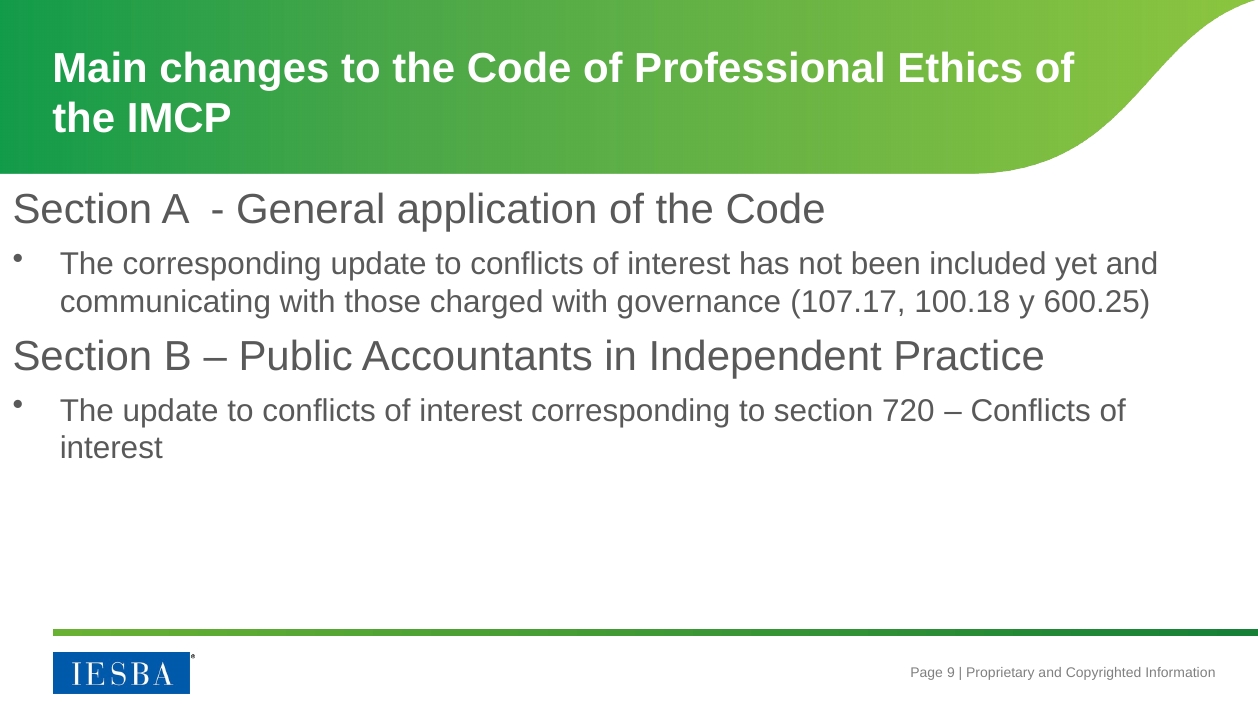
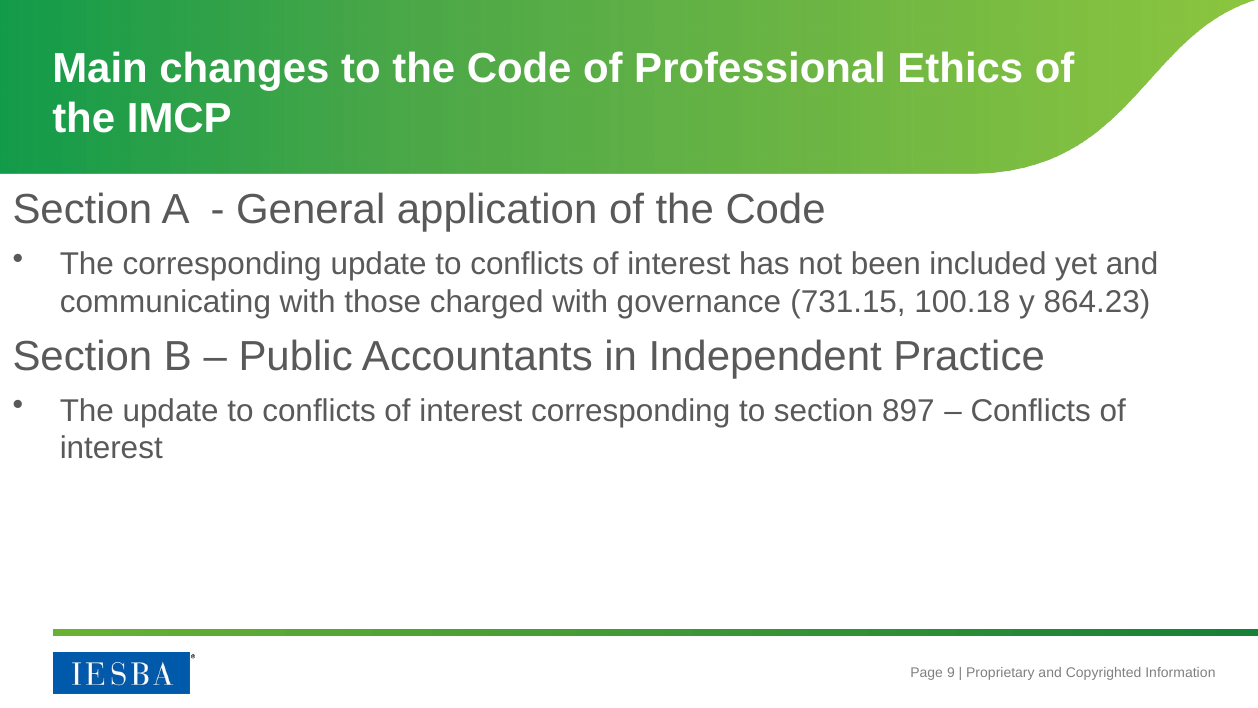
107.17: 107.17 -> 731.15 (848, 301)
600.25: 600.25 -> 864.23 (1097, 301)
720: 720 -> 897 (908, 411)
